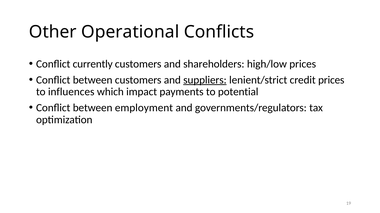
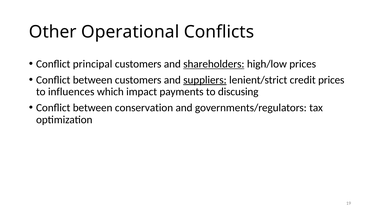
currently: currently -> principal (93, 64)
shareholders underline: none -> present (214, 64)
potential: potential -> discusing (238, 92)
employment: employment -> conservation (144, 108)
